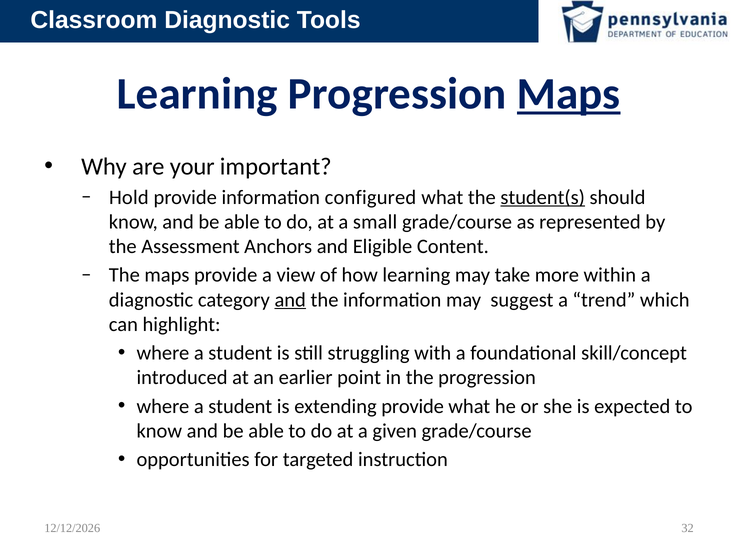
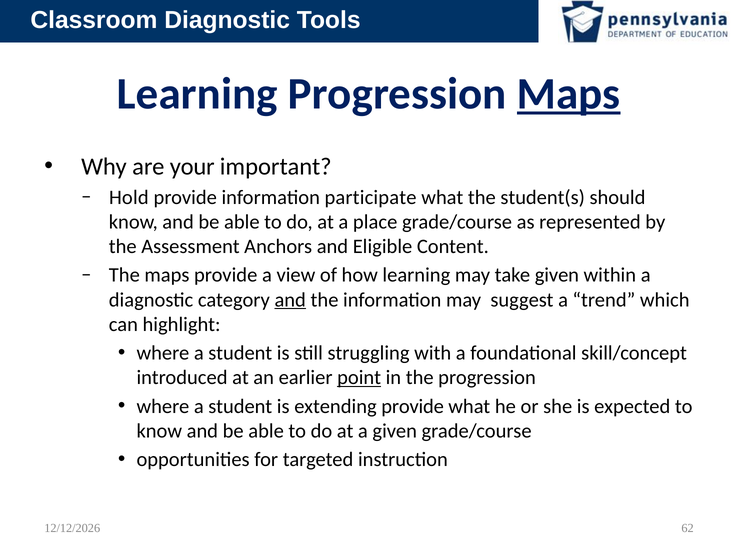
configured: configured -> participate (370, 197)
student(s underline: present -> none (543, 197)
small: small -> place (375, 222)
take more: more -> given (557, 275)
point underline: none -> present (359, 378)
32: 32 -> 62 (688, 529)
